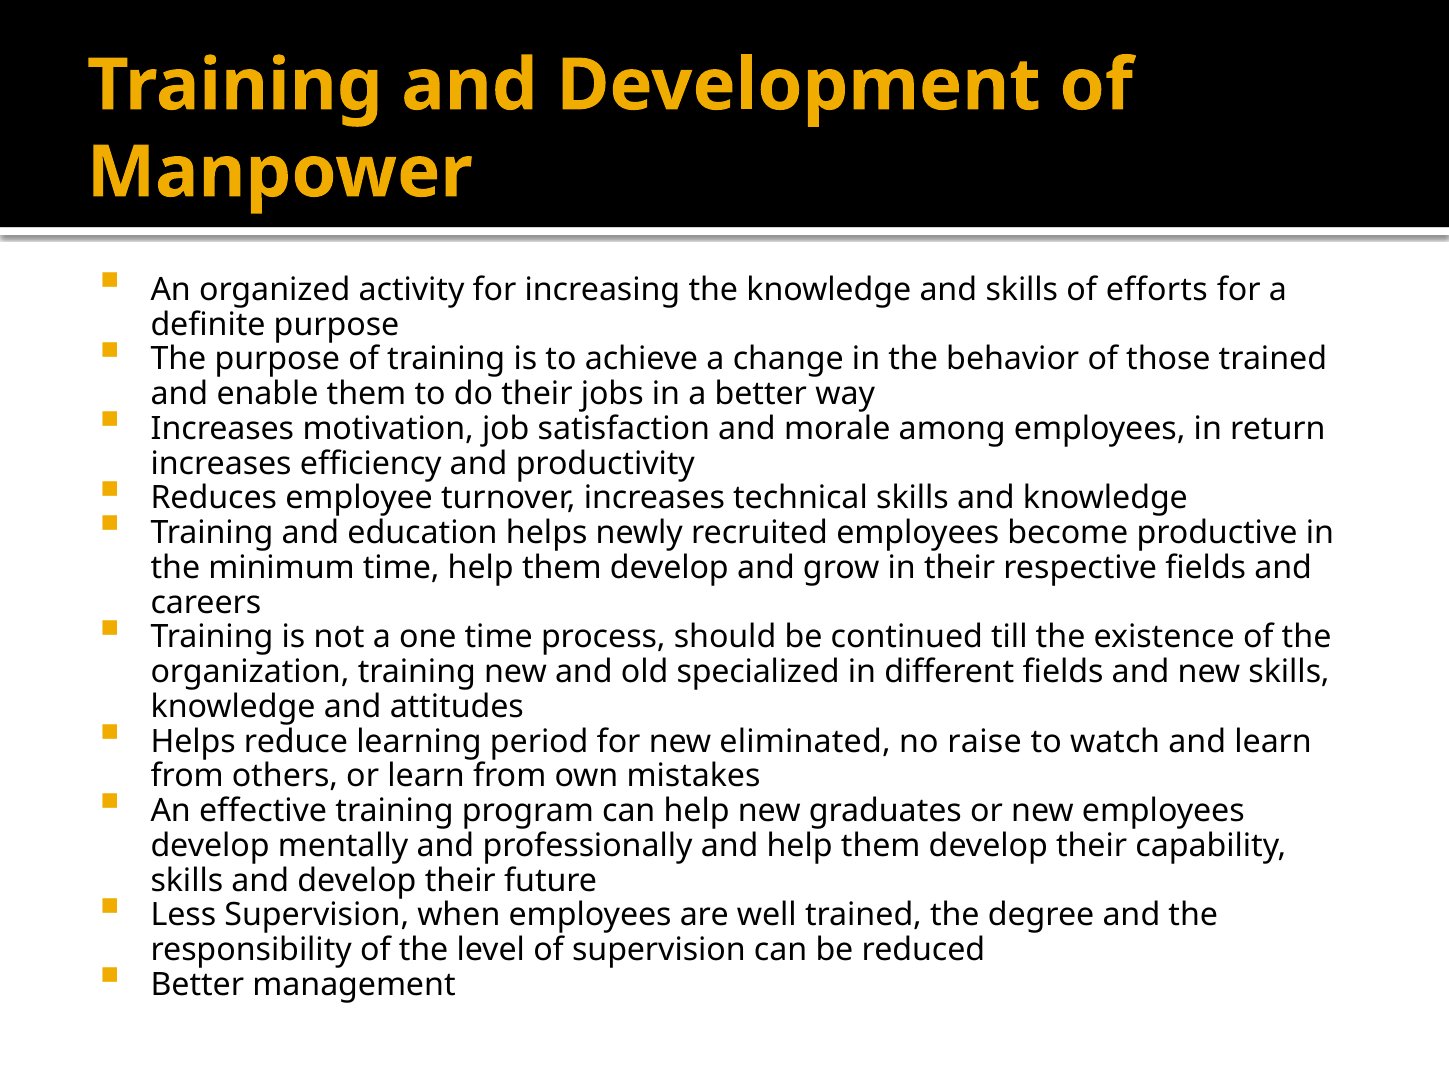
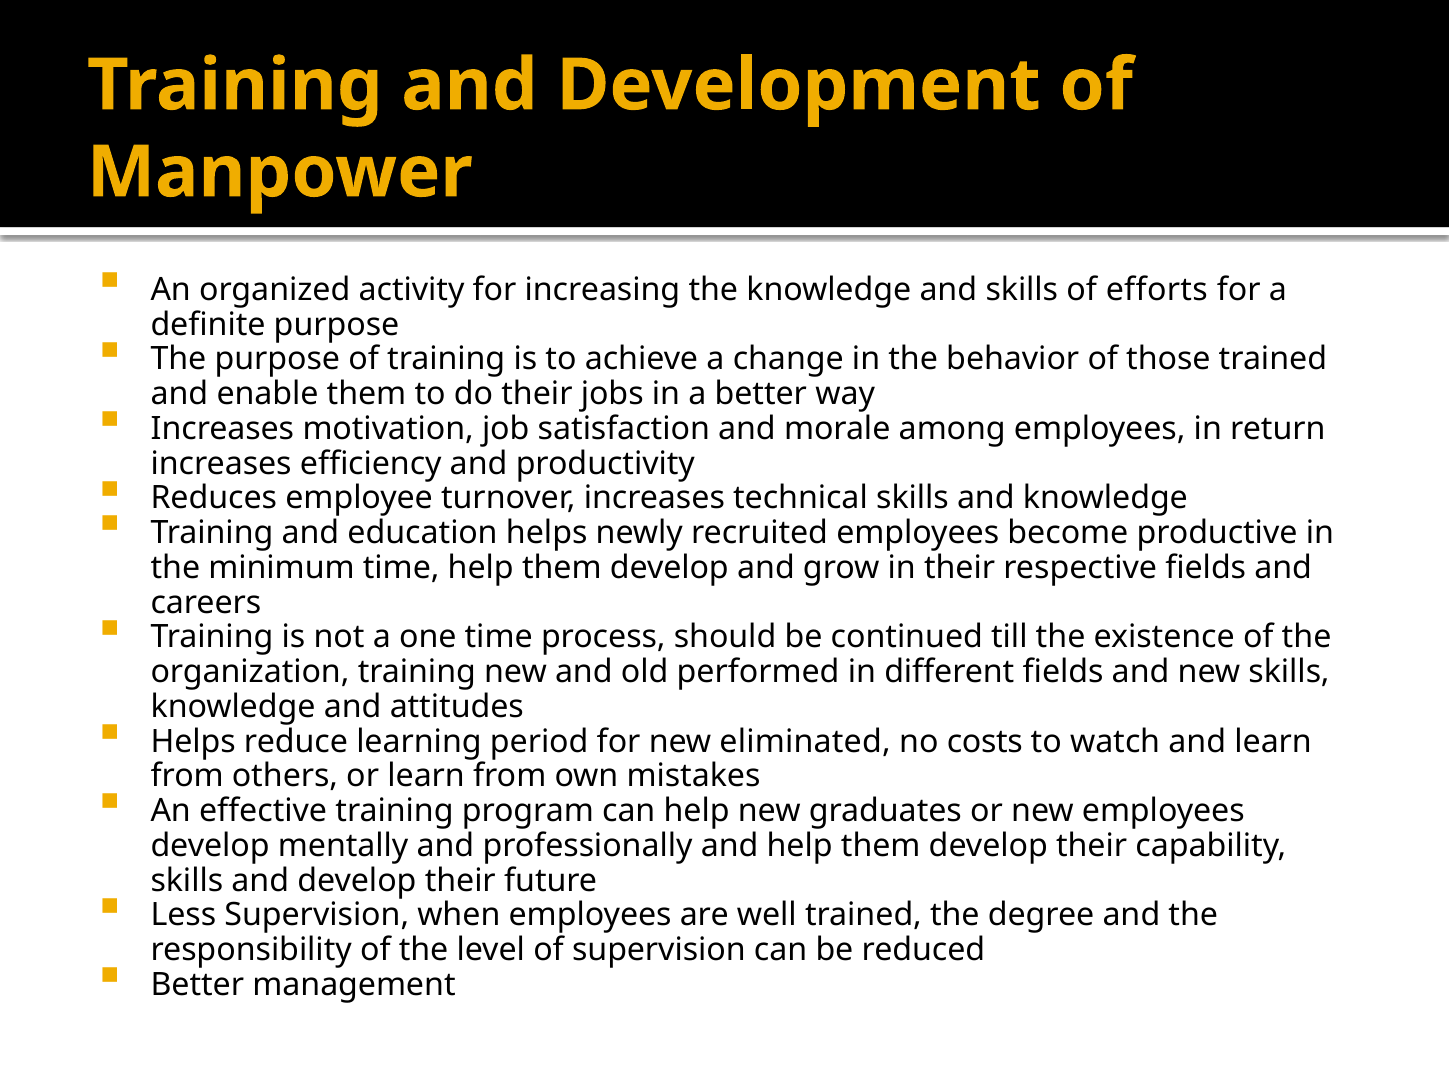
specialized: specialized -> performed (758, 672)
raise: raise -> costs (985, 741)
